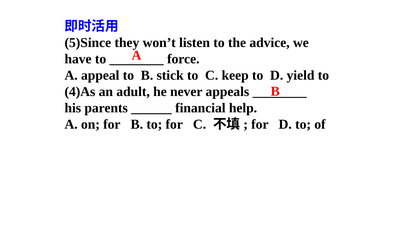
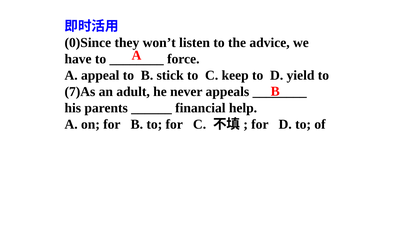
5)Since: 5)Since -> 0)Since (88, 43)
4)As: 4)As -> 7)As (80, 91)
